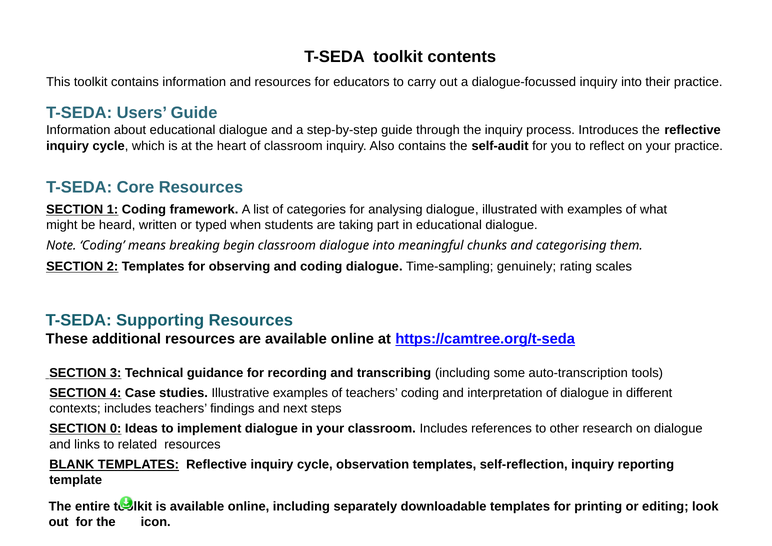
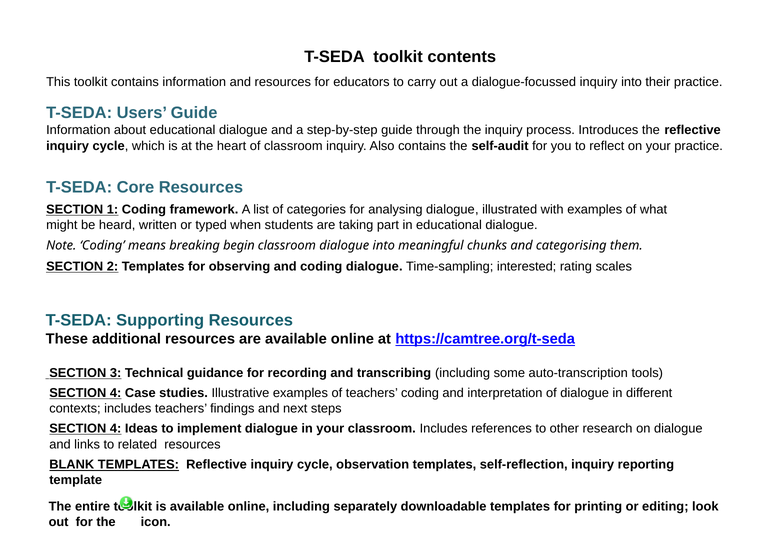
genuinely: genuinely -> interested (527, 267)
0: 0 -> 4 (116, 429)
